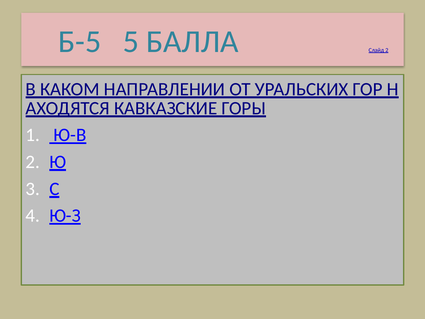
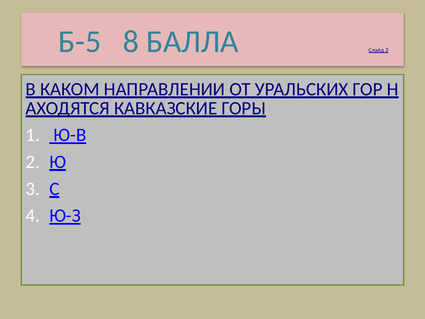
5: 5 -> 8 (131, 42)
